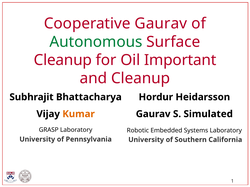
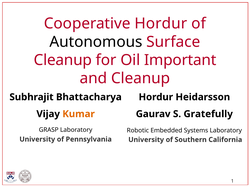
Cooperative Gaurav: Gaurav -> Hordur (161, 24)
Autonomous colour: green -> black (96, 42)
Simulated: Simulated -> Gratefully (208, 114)
